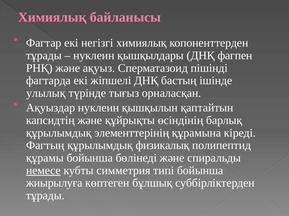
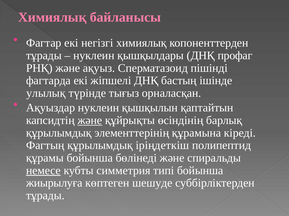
фагпен: фагпен -> профаг (235, 56)
және underline: none -> present (90, 121)
физикалық: физикалық -> іріңдеткіш (162, 146)
бұлшық: бұлшық -> шешуде (152, 184)
